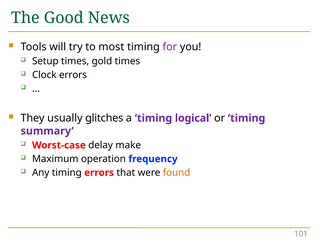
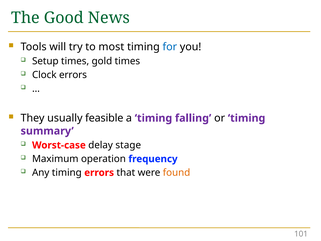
for colour: purple -> blue (170, 47)
glitches: glitches -> feasible (104, 118)
logical: logical -> falling (193, 118)
make: make -> stage (128, 145)
